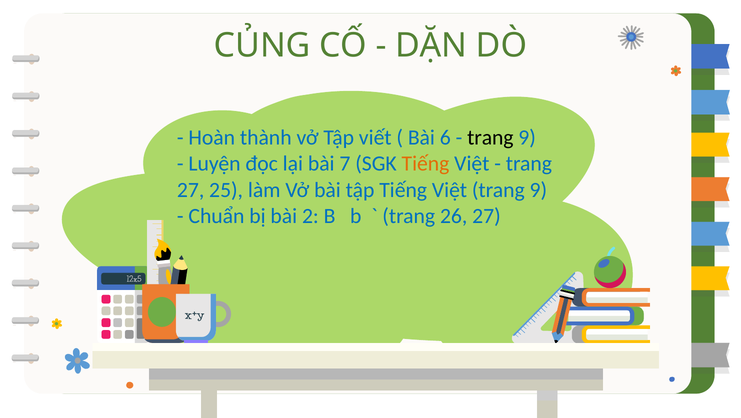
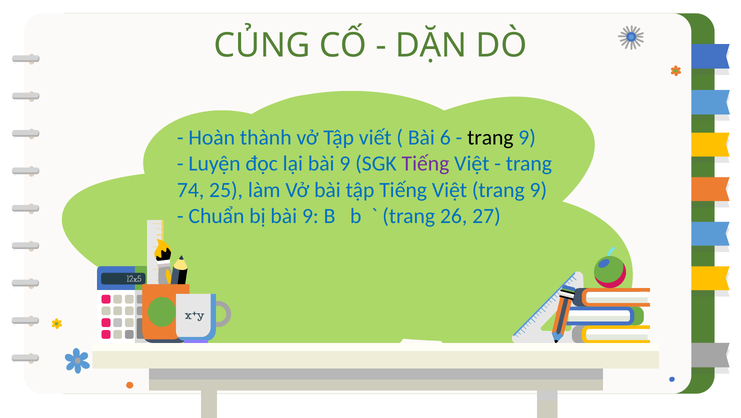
lại bài 7: 7 -> 9 (345, 164)
Tiếng colour: orange -> purple (425, 164)
27: 27 -> 74 (191, 190)
bị bài 2: 2 -> 9 (310, 216)
